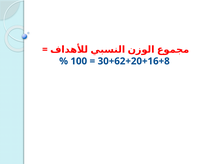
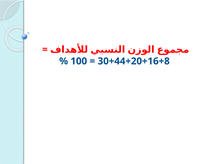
30+62+20+16+8: 30+62+20+16+8 -> 30+44+20+16+8 (134, 61)
